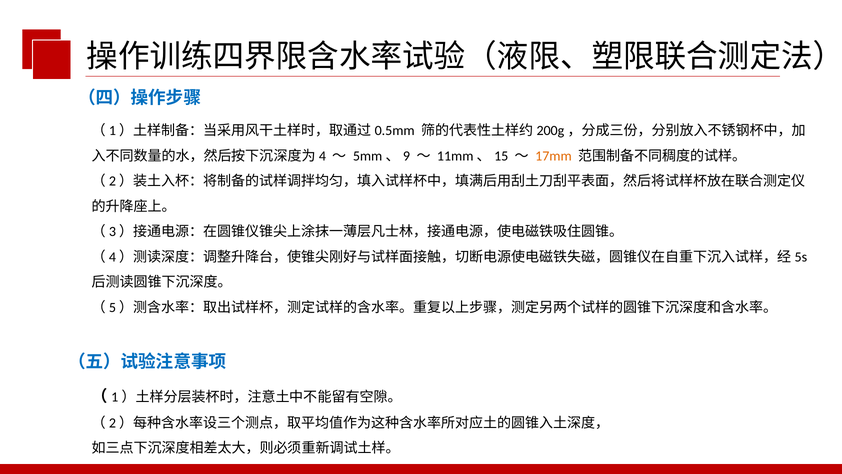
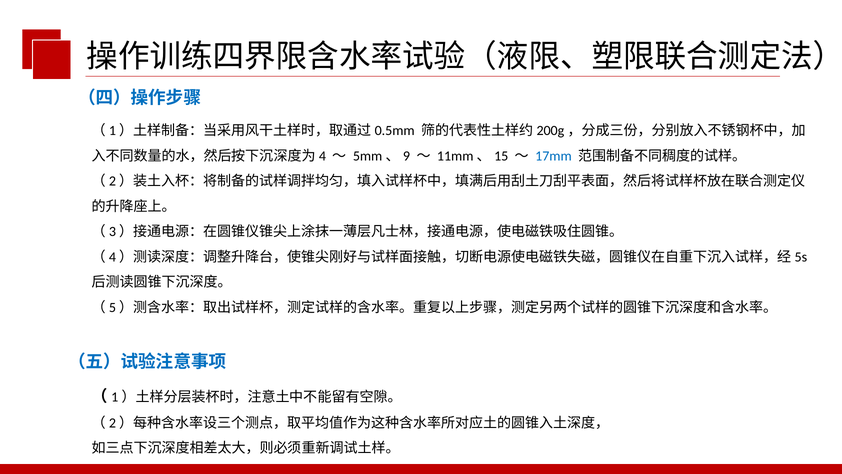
17mm colour: orange -> blue (553, 156)
